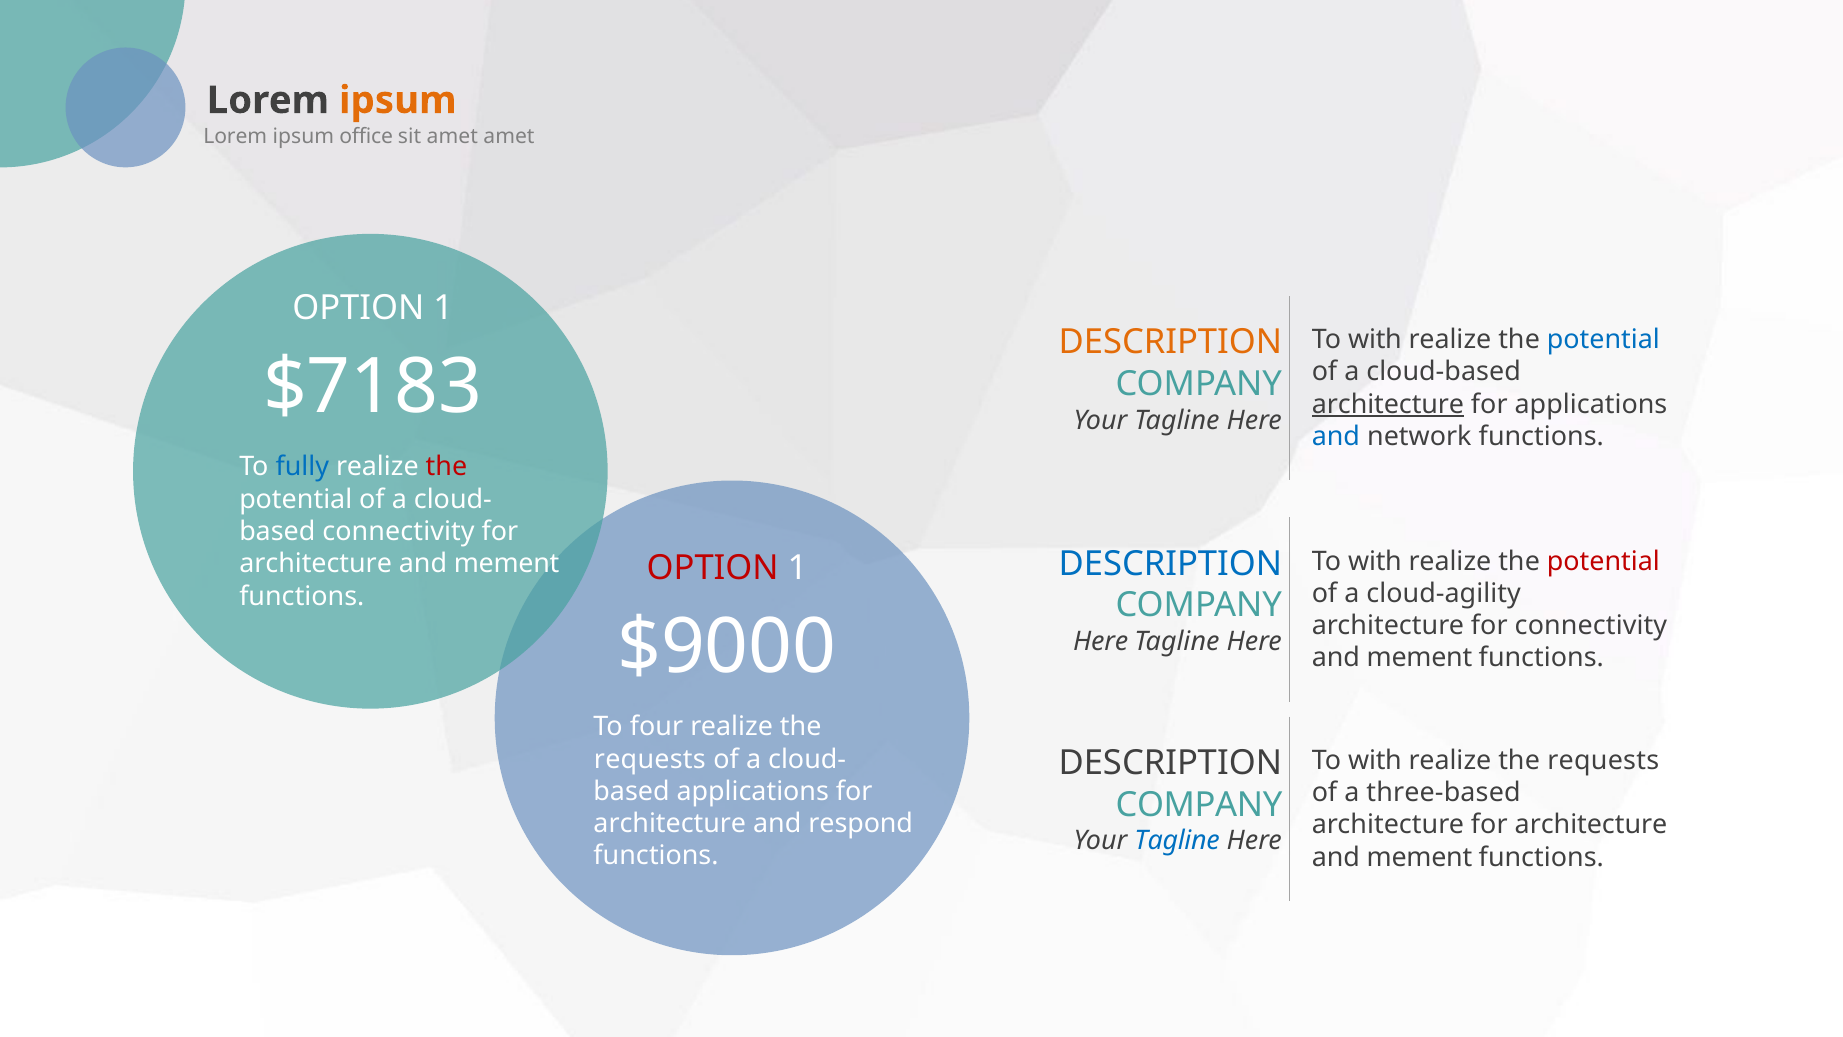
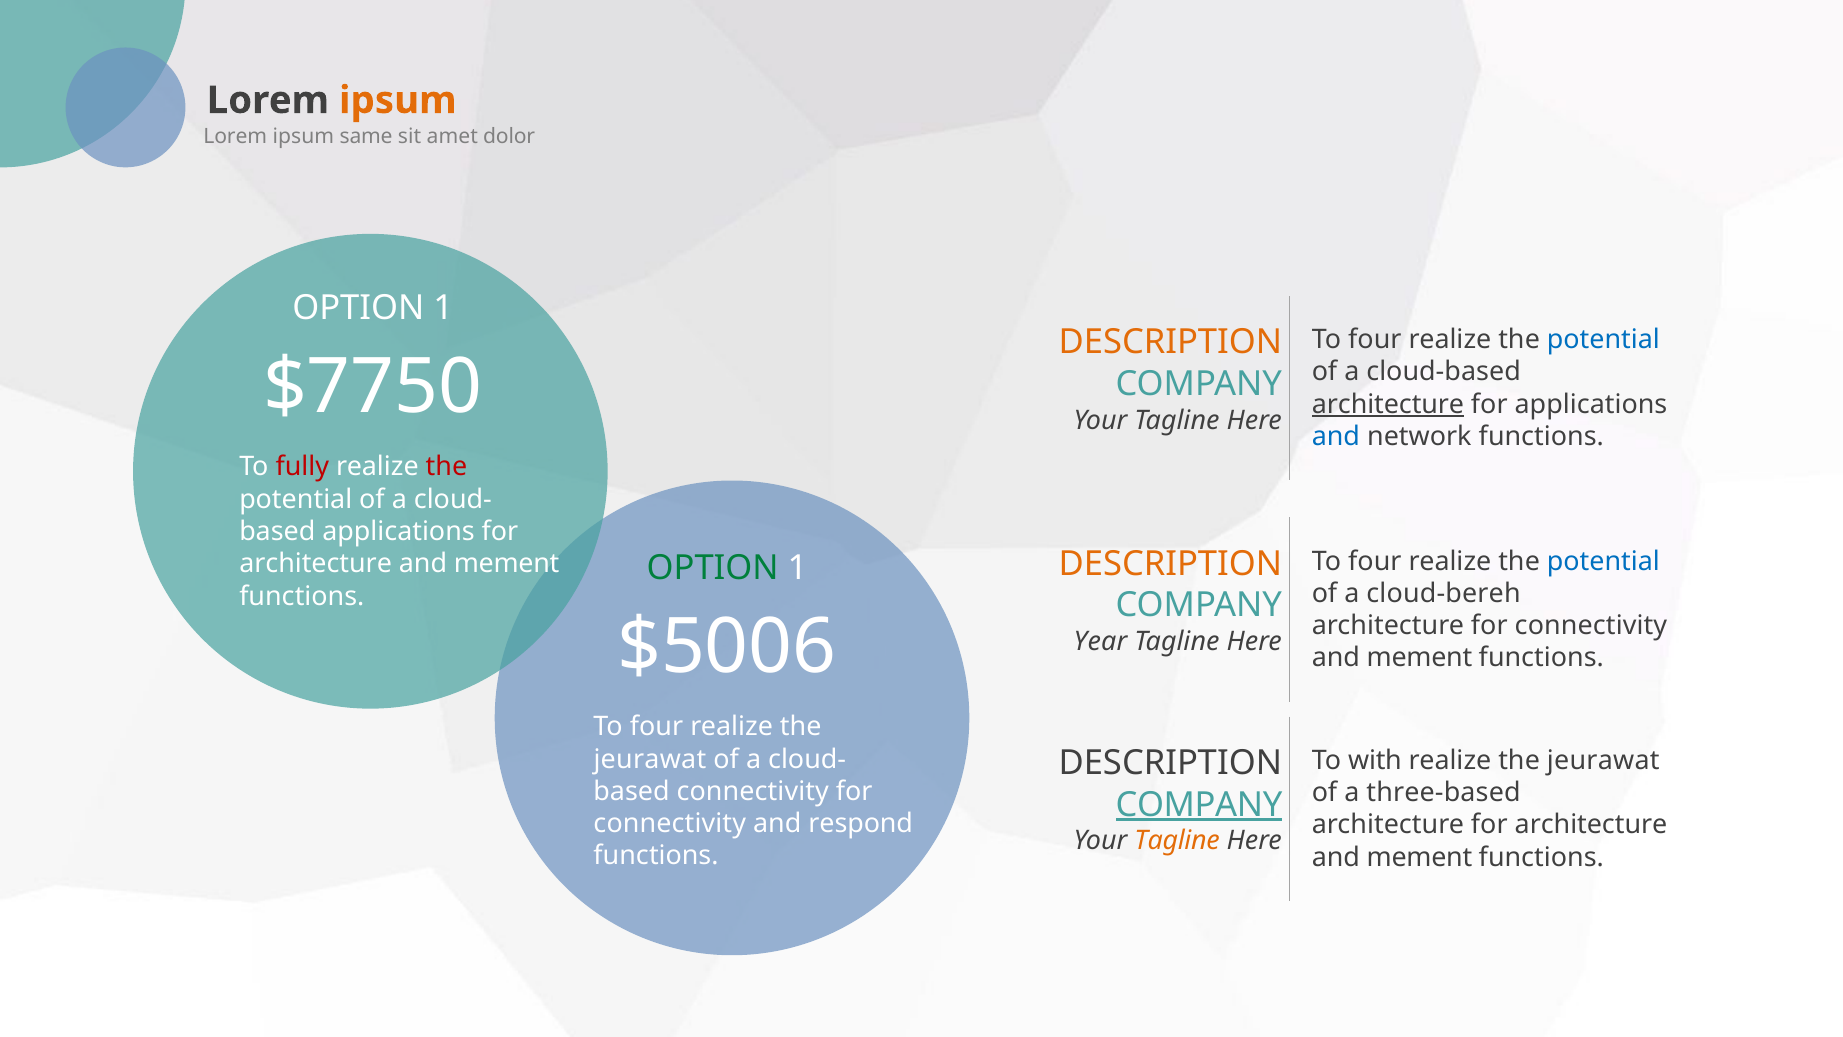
office: office -> same (366, 137)
amet amet: amet -> dolor (509, 137)
with: with -> four (1375, 340)
$7183: $7183 -> $7750 (373, 387)
fully colour: blue -> red (302, 467)
connectivity: connectivity -> applications (399, 532)
with: with -> four (1375, 561)
potential colour: red -> blue (1603, 561)
DESCRIPTION colour: blue -> orange (1170, 564)
OPTION colour: red -> green (713, 568)
cloud-agility: cloud-agility -> cloud-bereh (1444, 593)
$9000: $9000 -> $5006 (727, 647)
Here: Here -> Year (1100, 642)
requests: requests -> jeurawat (650, 759)
requests: requests -> jeurawat (1603, 760)
applications: applications -> connectivity (753, 791)
COMPANY underline: none -> present (1199, 804)
architecture: architecture -> connectivity (670, 823)
Tagline colour: blue -> orange (1177, 841)
